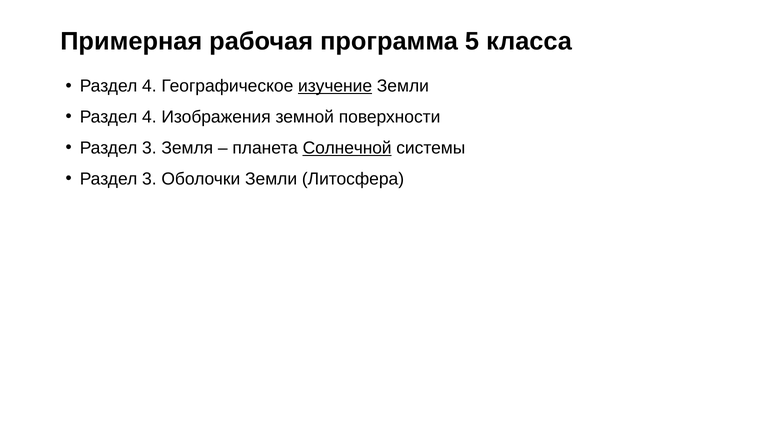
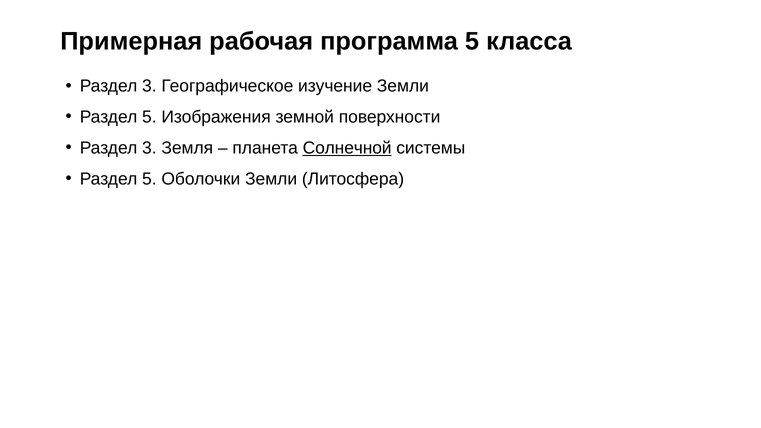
4: 4 -> 3 (149, 86)
изучение underline: present -> none (335, 86)
4: 4 -> 5 (149, 117)
3: 3 -> 5 (149, 179)
